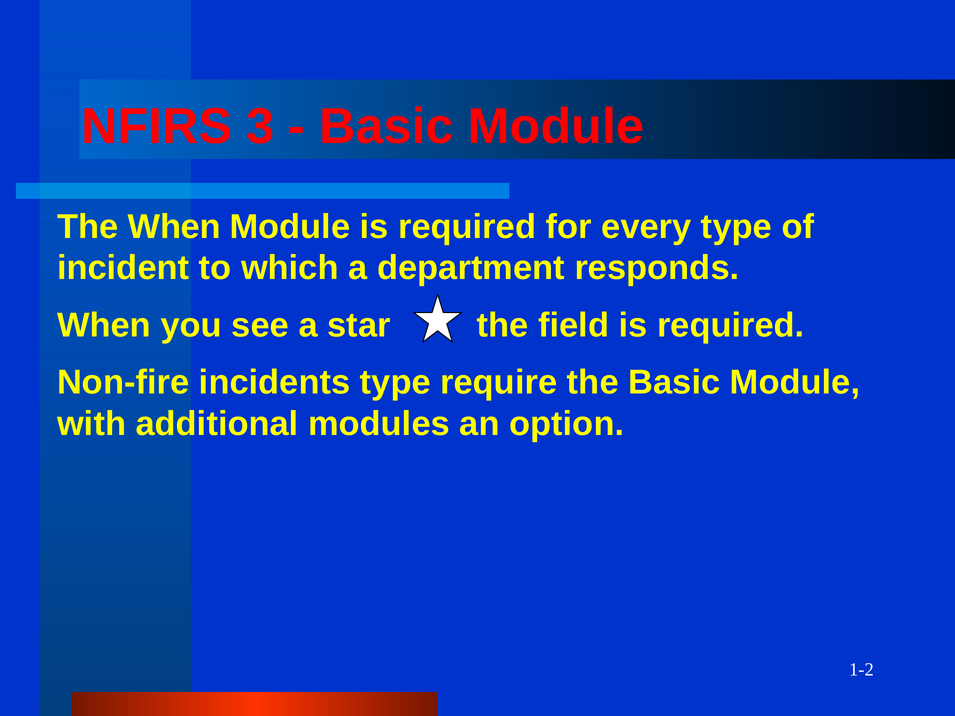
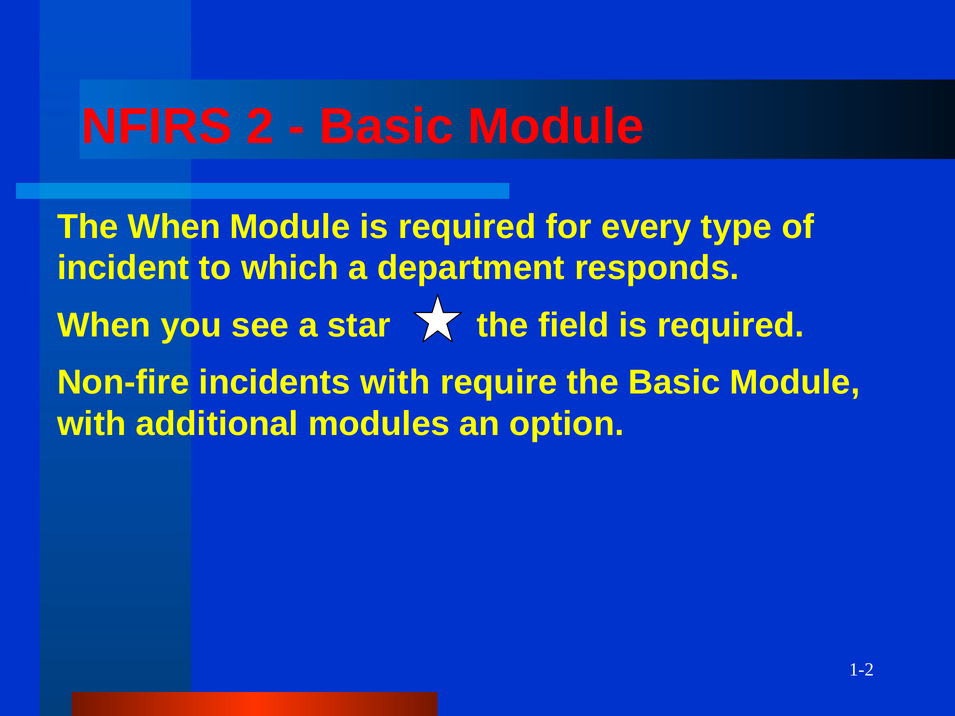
3: 3 -> 2 (260, 127)
incidents type: type -> with (395, 383)
